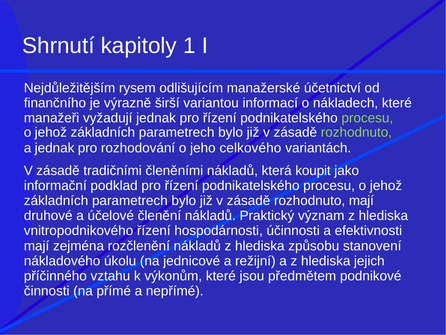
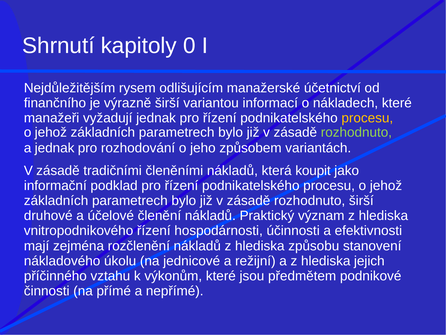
1: 1 -> 0 (189, 46)
procesu colour: light green -> yellow (367, 118)
celkového: celkového -> způsobem (250, 148)
rozhodnuto mají: mají -> širší (361, 200)
